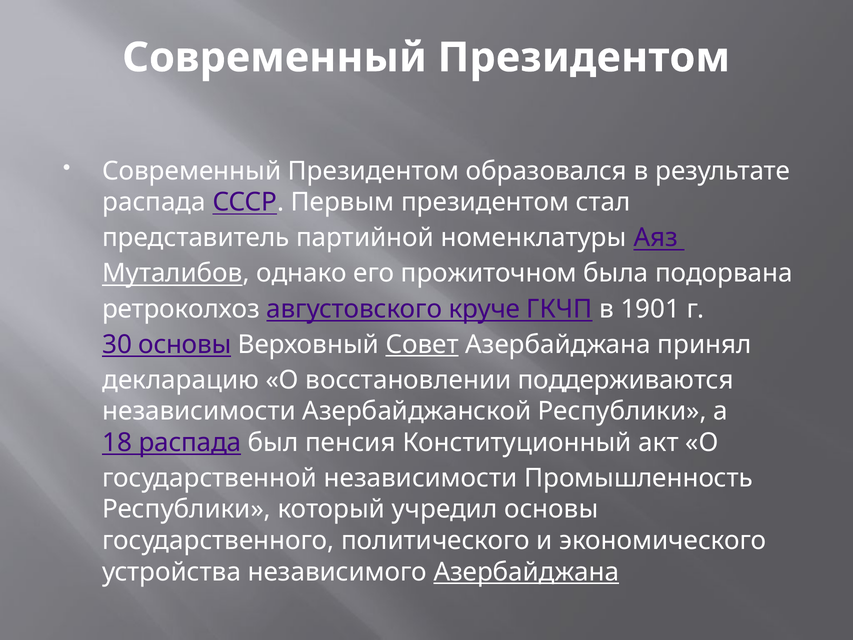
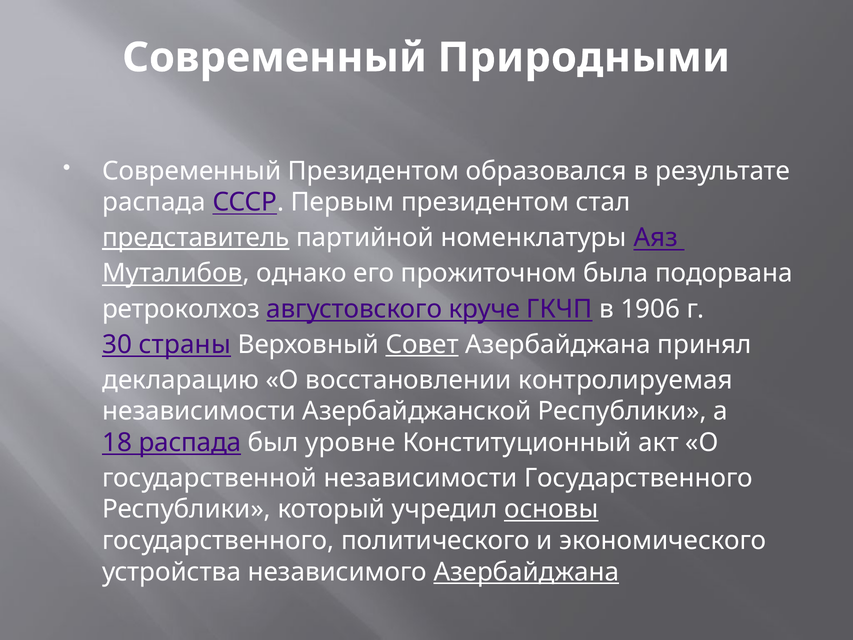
Президентом: Президентом -> Природными (584, 58)
представитель underline: none -> present (196, 238)
1901: 1901 -> 1906 (650, 309)
30 основы: основы -> страны (185, 344)
поддерживаются: поддерживаются -> контролируемая (626, 380)
пенсия: пенсия -> уровне (350, 442)
независимости Промышленность: Промышленность -> Государственного (639, 478)
основы underline: none -> present (551, 509)
